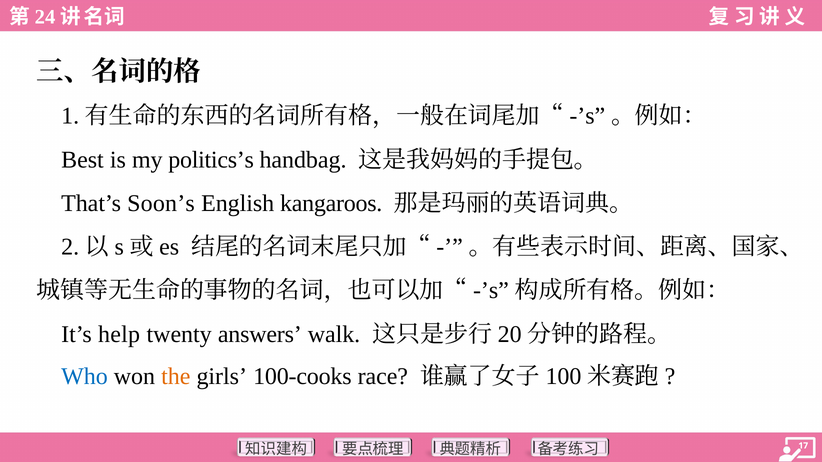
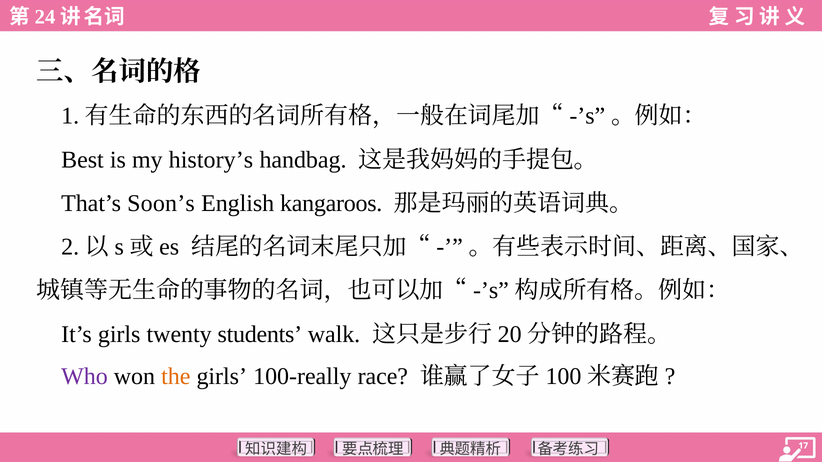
politics’s: politics’s -> history’s (211, 160)
It’s help: help -> girls (119, 334)
answers: answers -> students (260, 334)
Who colour: blue -> purple (84, 376)
100-cooks: 100-cooks -> 100-really (302, 376)
